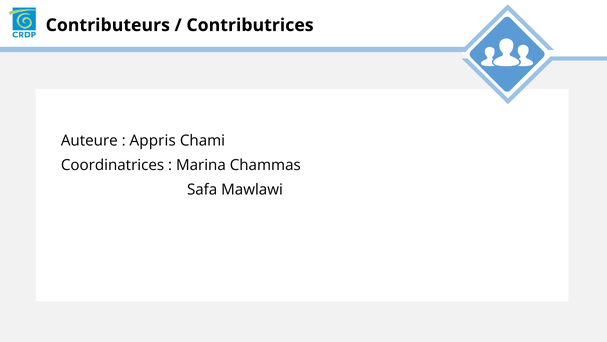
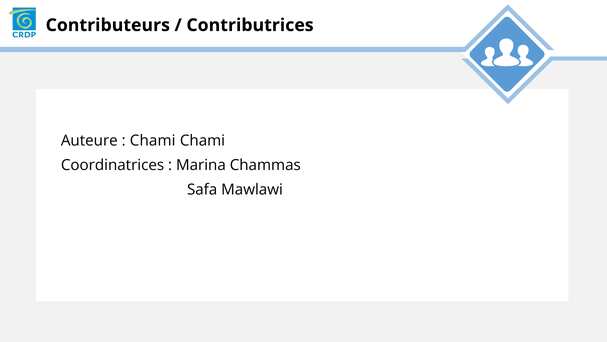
Appris: Appris -> Chami (153, 140)
